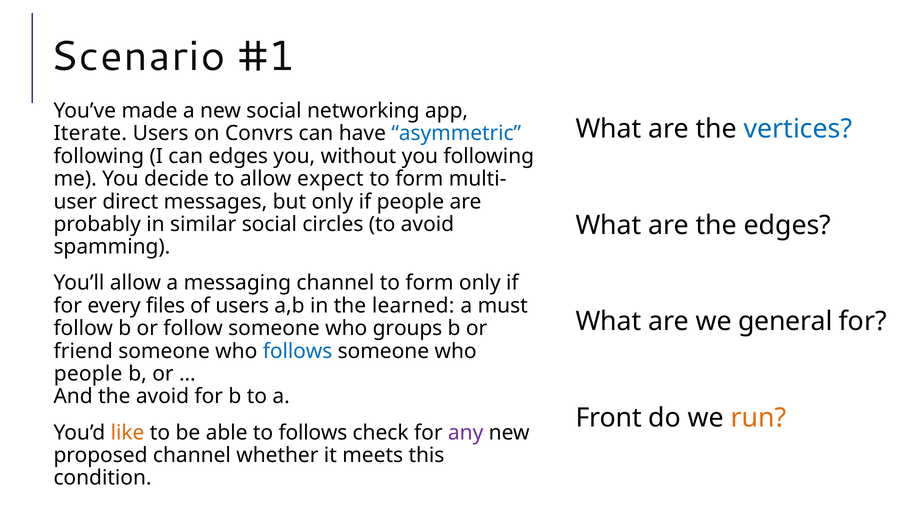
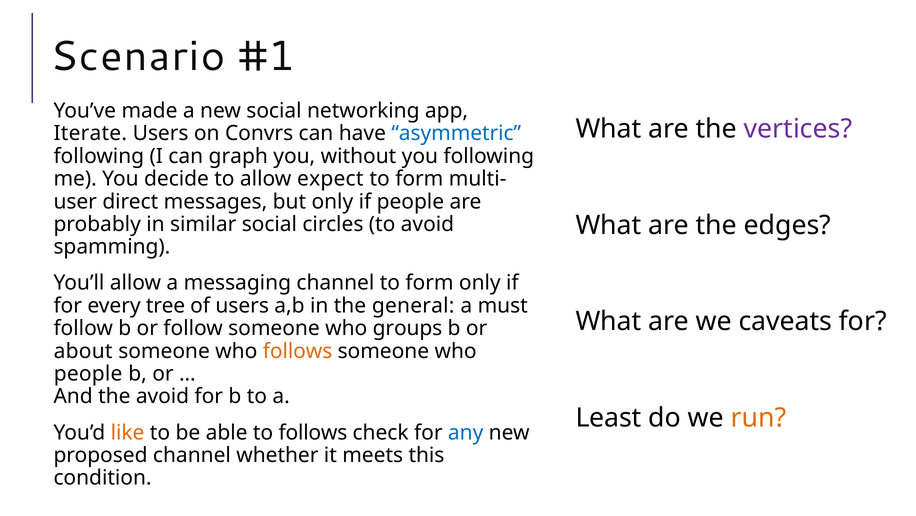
vertices colour: blue -> purple (798, 129)
can edges: edges -> graph (238, 156)
files: files -> tree (166, 305)
learned: learned -> general (413, 305)
general: general -> caveats (785, 321)
friend: friend -> about (83, 351)
follows colour: blue -> orange (298, 351)
Front: Front -> Least (609, 417)
any colour: purple -> blue (466, 432)
